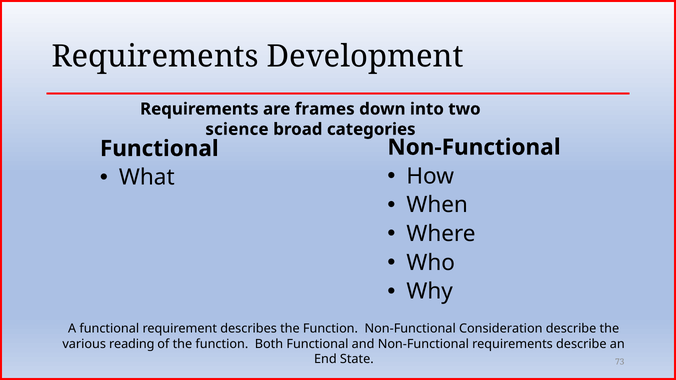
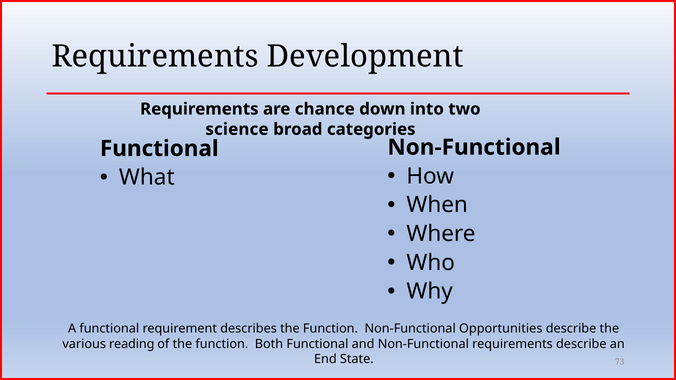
frames: frames -> chance (325, 109)
Consideration: Consideration -> Opportunities (501, 329)
